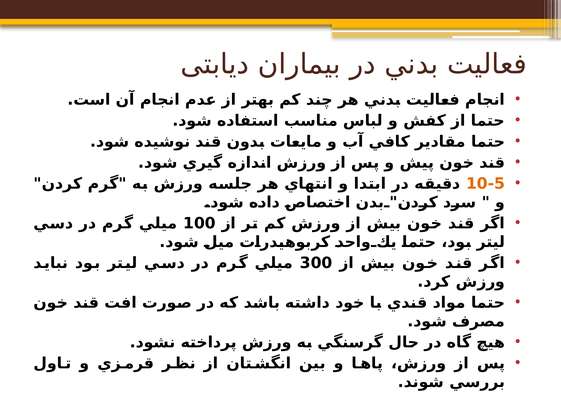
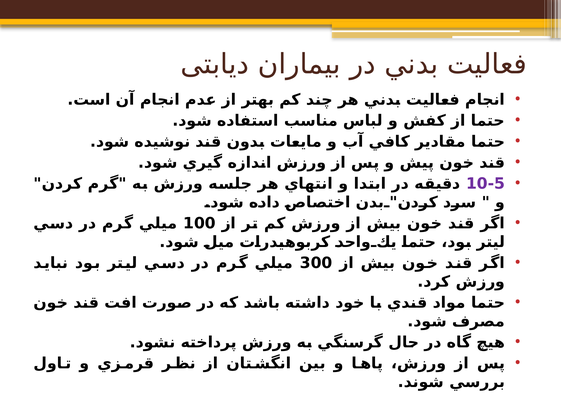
10-5 colour: orange -> purple (485, 184)
